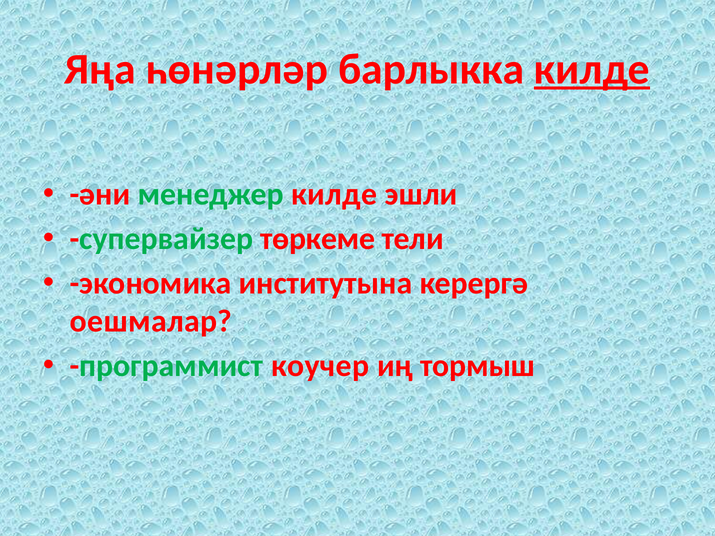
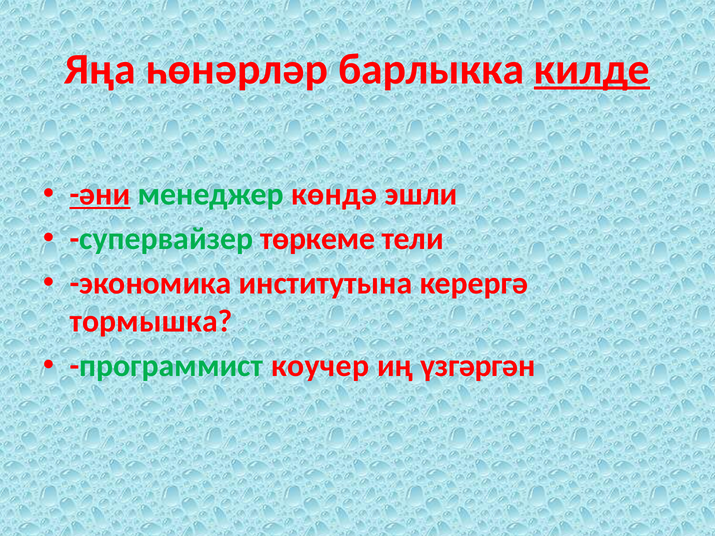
әни underline: none -> present (100, 194)
менеджер килде: килде -> көндә (334, 194)
оешмалар: оешмалар -> тормышка (151, 322)
тормыш: тормыш -> үзгәргән (478, 366)
